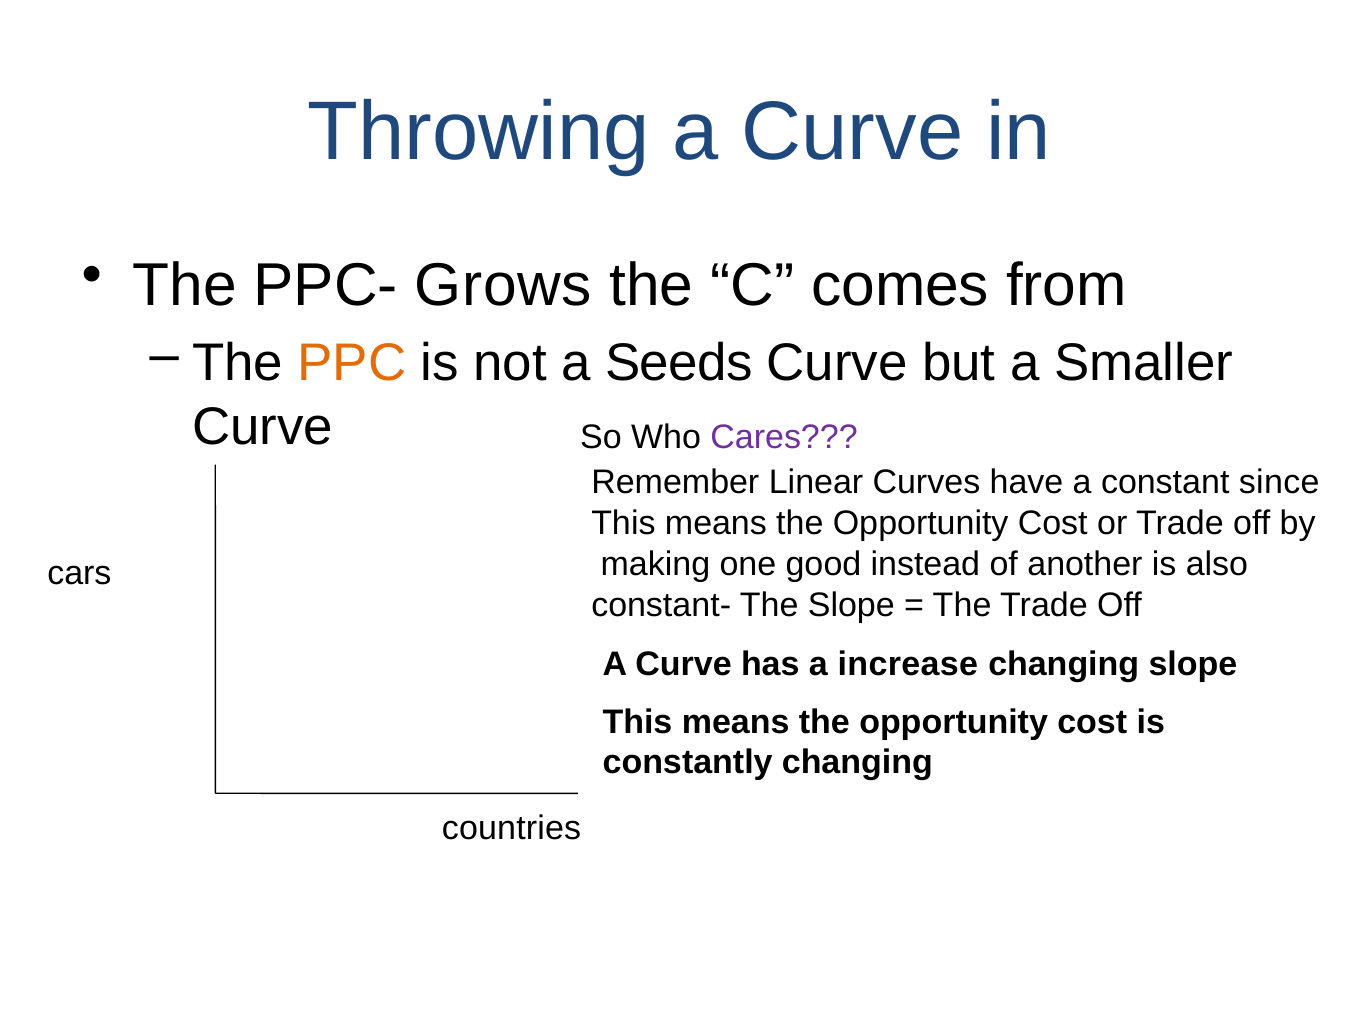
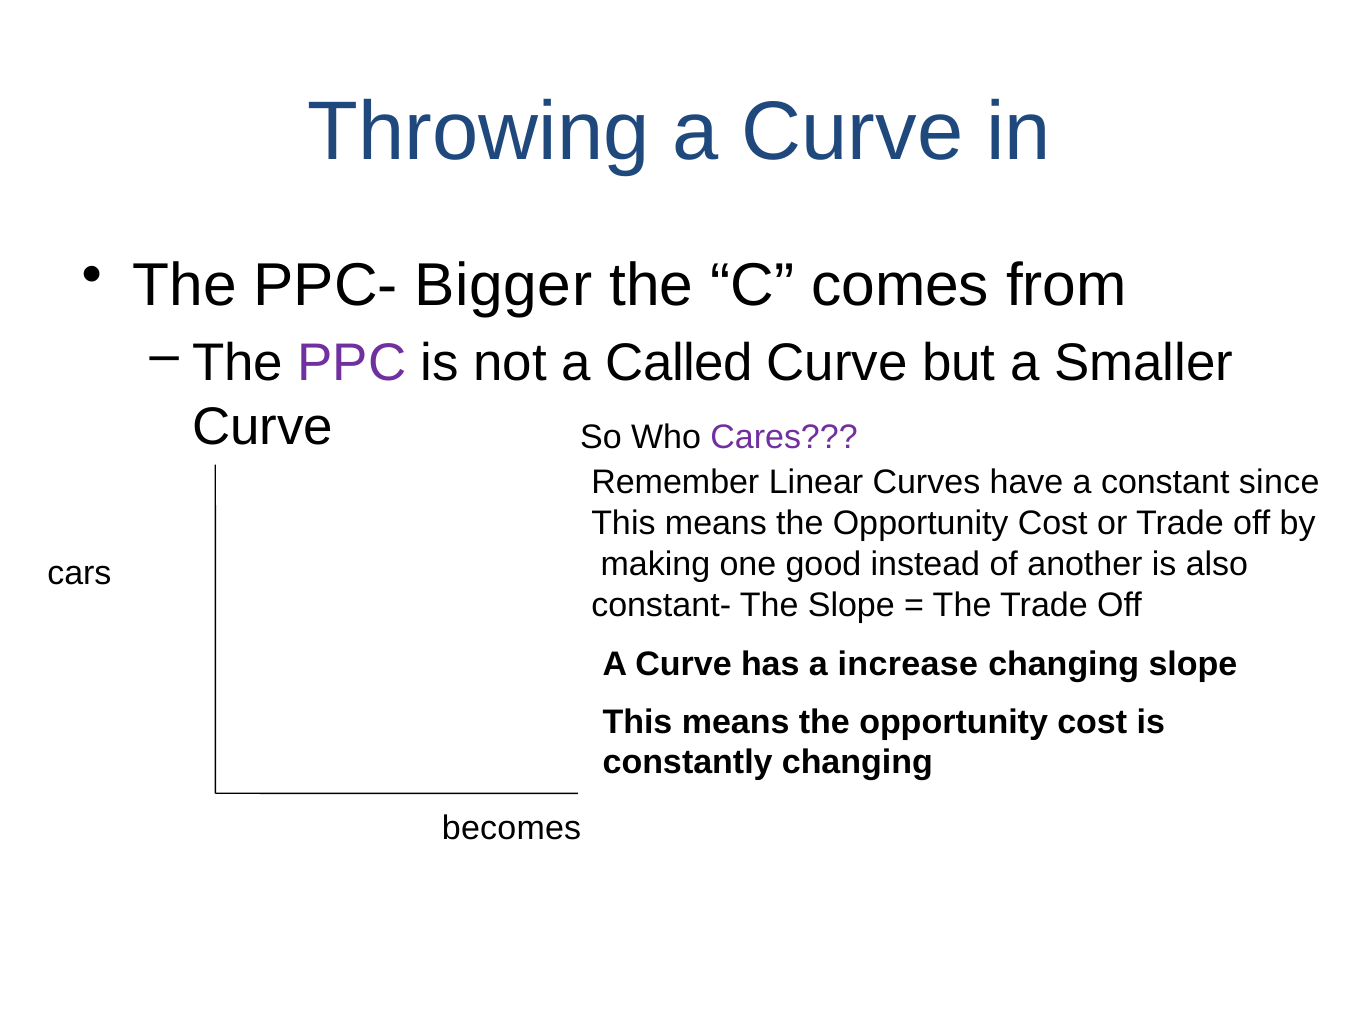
Grows: Grows -> Bigger (503, 285)
PPC colour: orange -> purple (352, 363)
Seeds: Seeds -> Called (679, 363)
countries: countries -> becomes (512, 828)
